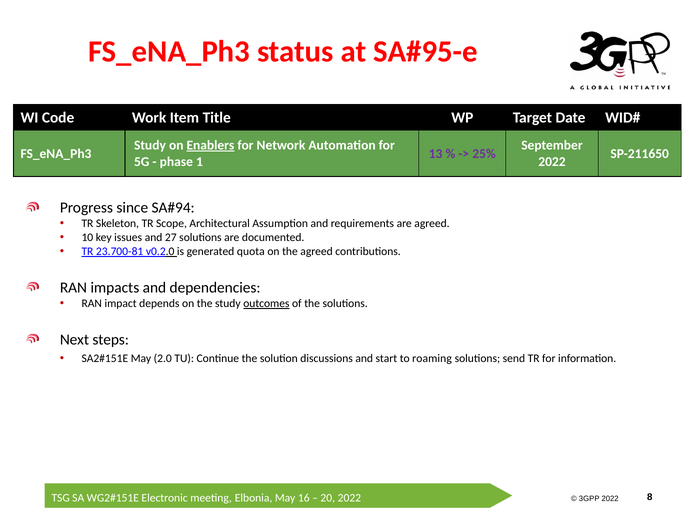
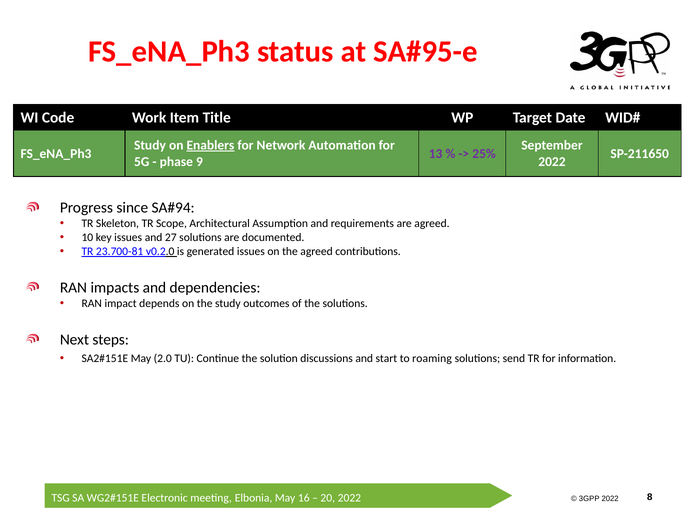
1: 1 -> 9 (199, 162)
generated quota: quota -> issues (251, 251)
outcomes underline: present -> none (266, 303)
